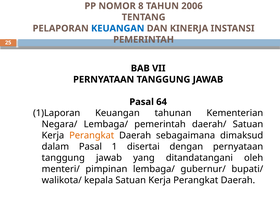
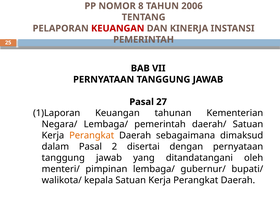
KEUANGAN colour: blue -> red (118, 28)
64: 64 -> 27 (162, 102)
1: 1 -> 2 (114, 147)
